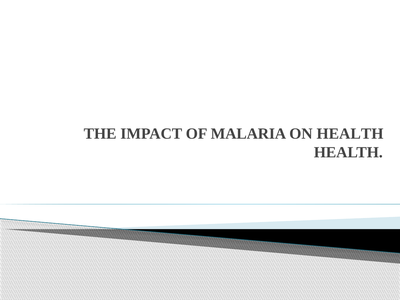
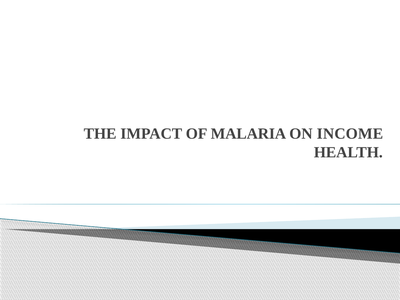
ON HEALTH: HEALTH -> INCOME (350, 134)
